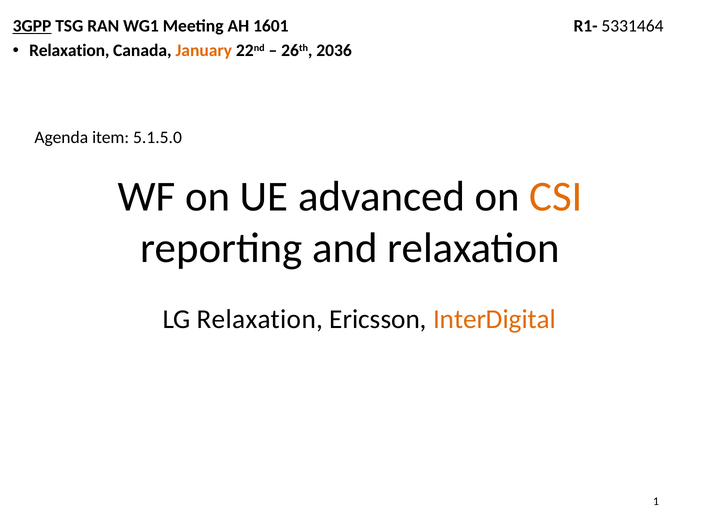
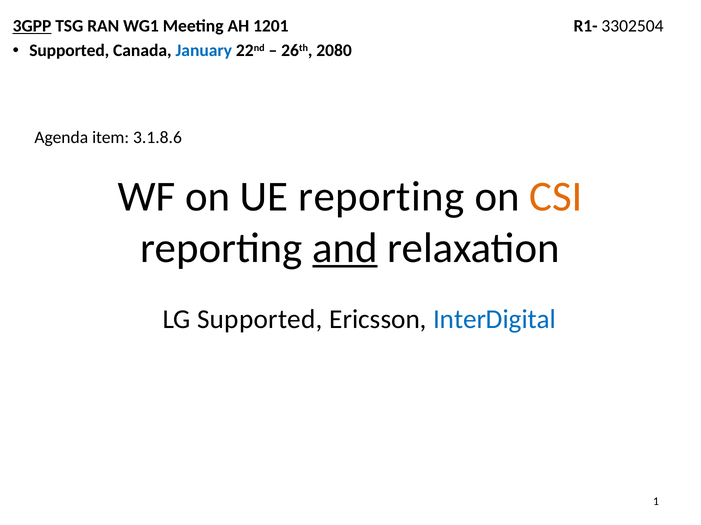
1601: 1601 -> 1201 (271, 26)
5331464: 5331464 -> 3302504 (633, 26)
Relaxation: Relaxation -> Supported (69, 51)
January colour: orange -> blue (204, 51)
2036: 2036 -> 2080 (334, 51)
5.1.5.0: 5.1.5.0 -> 3.1.8.6 (157, 138)
UE advanced: advanced -> reporting (381, 197)
and underline: none -> present (345, 248)
LG Relaxation: Relaxation -> Supported (260, 320)
InterDigital colour: orange -> blue (494, 320)
